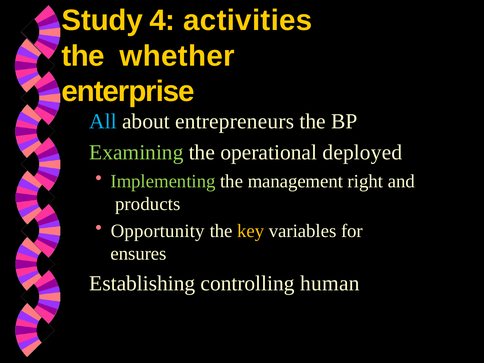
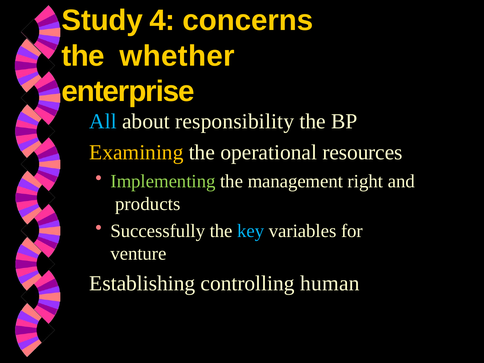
activities: activities -> concerns (248, 20)
entrepreneurs: entrepreneurs -> responsibility (235, 121)
Examining colour: light green -> yellow (136, 152)
deployed: deployed -> resources (362, 152)
Opportunity: Opportunity -> Successfully (158, 231)
key colour: yellow -> light blue (251, 231)
ensures: ensures -> venture (138, 254)
